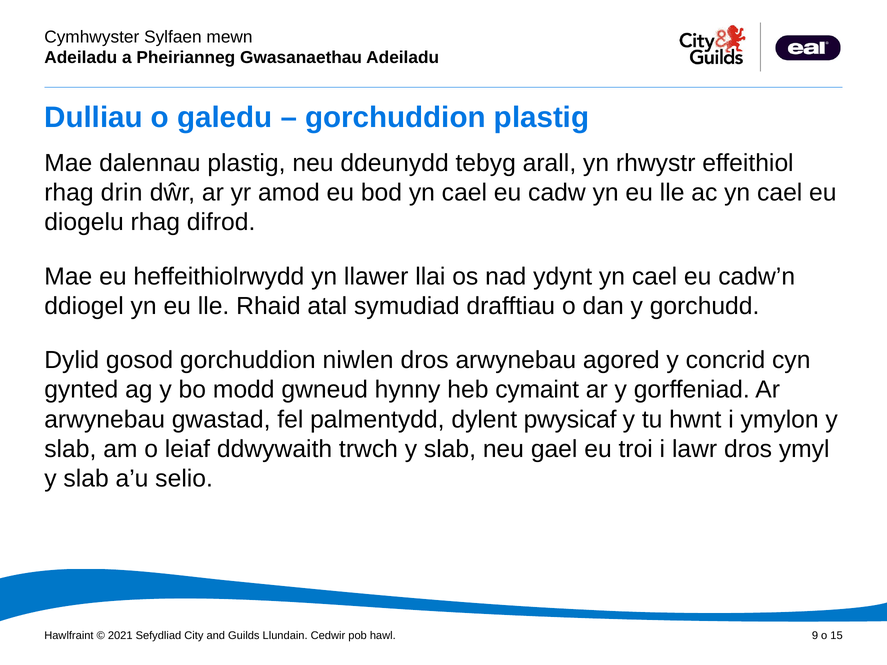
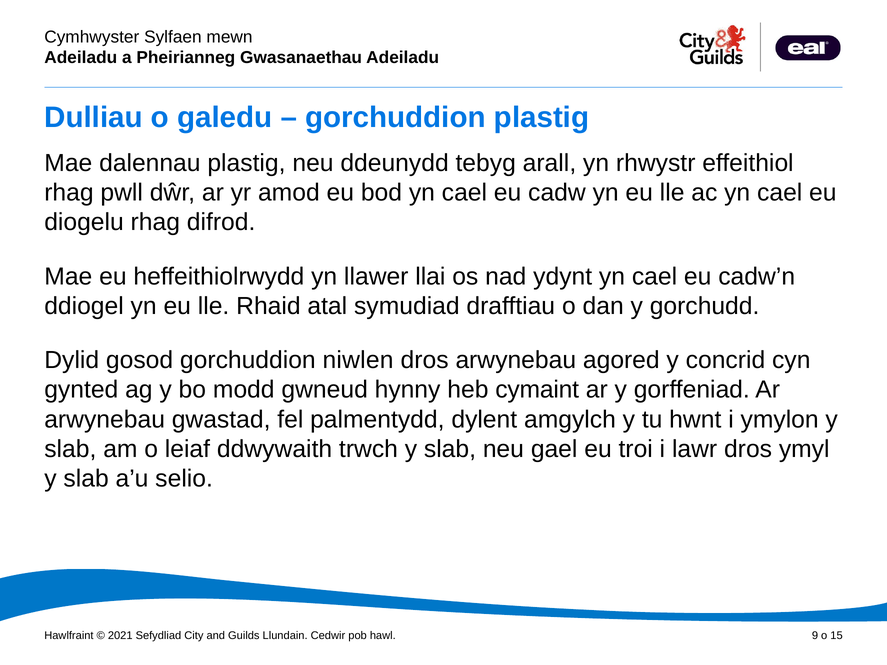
drin: drin -> pwll (122, 193)
pwysicaf: pwysicaf -> amgylch (570, 420)
